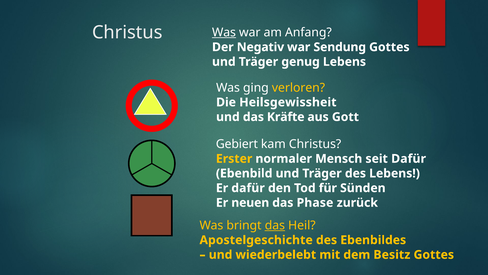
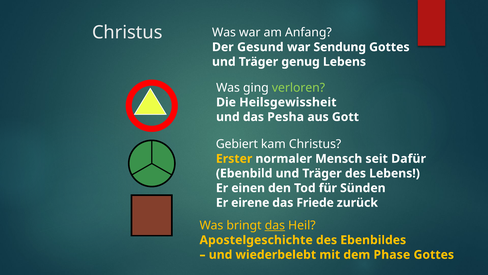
Was underline: present -> none (224, 32)
Negativ: Negativ -> Gesund (260, 47)
verloren colour: yellow -> light green (298, 87)
Kräfte: Kräfte -> Pesha (286, 117)
Er dafür: dafür -> einen (248, 188)
neuen: neuen -> eirene (250, 202)
Phase: Phase -> Friede (315, 202)
Besitz: Besitz -> Phase (392, 254)
